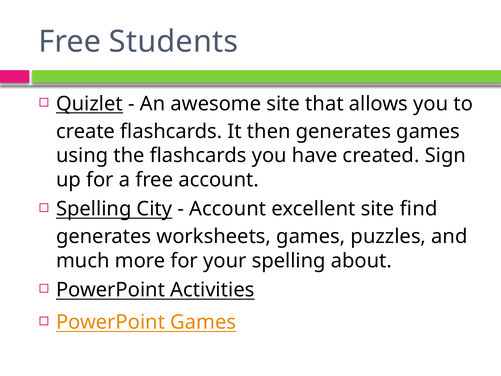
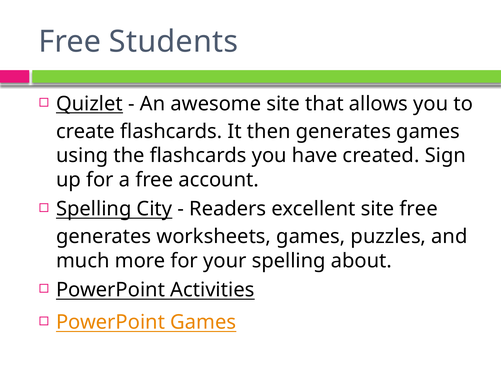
Account: Account -> Readers (228, 209)
site find: find -> free (419, 209)
